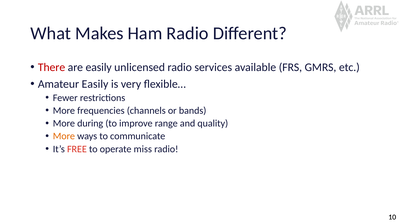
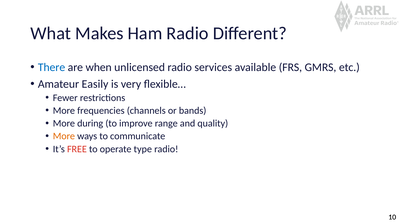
There colour: red -> blue (52, 67)
are easily: easily -> when (99, 67)
miss: miss -> type (143, 149)
